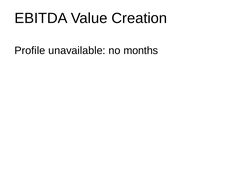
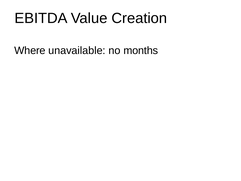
Profile: Profile -> Where (30, 51)
